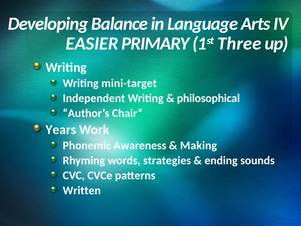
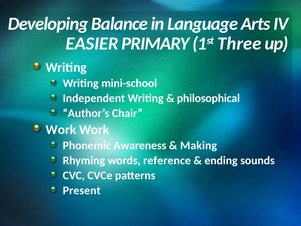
mini-target: mini-target -> mini-school (129, 83)
Years: Years -> Work (61, 129)
strategies: strategies -> reference (167, 160)
Written: Written -> Present (82, 190)
